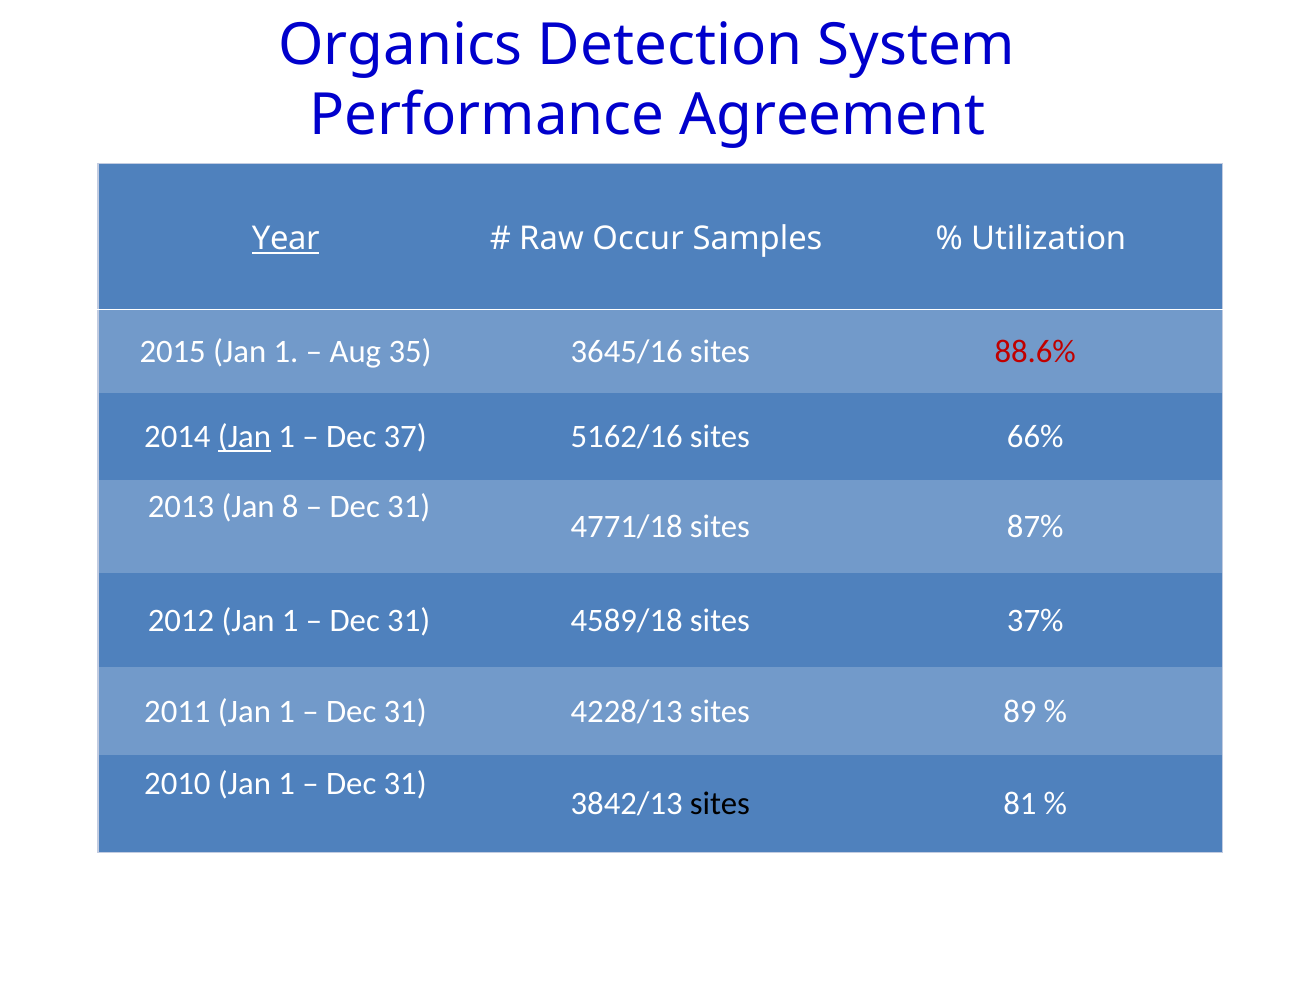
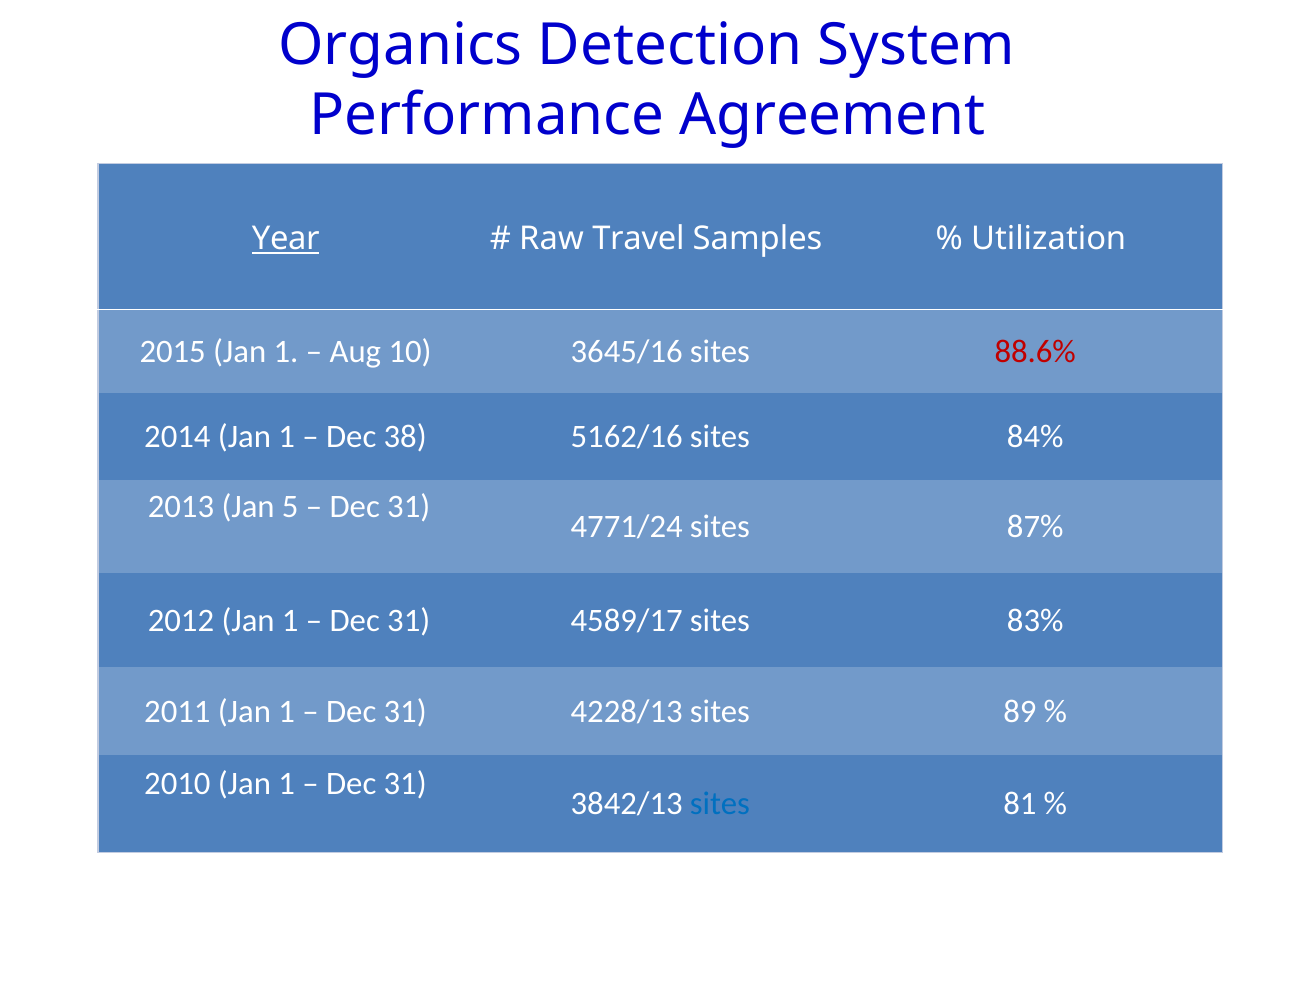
Occur: Occur -> Travel (638, 239)
35: 35 -> 10 (410, 352)
Jan underline: present -> none (244, 437)
37: 37 -> 38 (405, 437)
66%: 66% -> 84% (1035, 437)
8: 8 -> 5 (290, 507)
4771/18: 4771/18 -> 4771/24 (627, 527)
4589/18: 4589/18 -> 4589/17 (627, 621)
37%: 37% -> 83% (1035, 621)
sites colour: black -> blue (720, 805)
